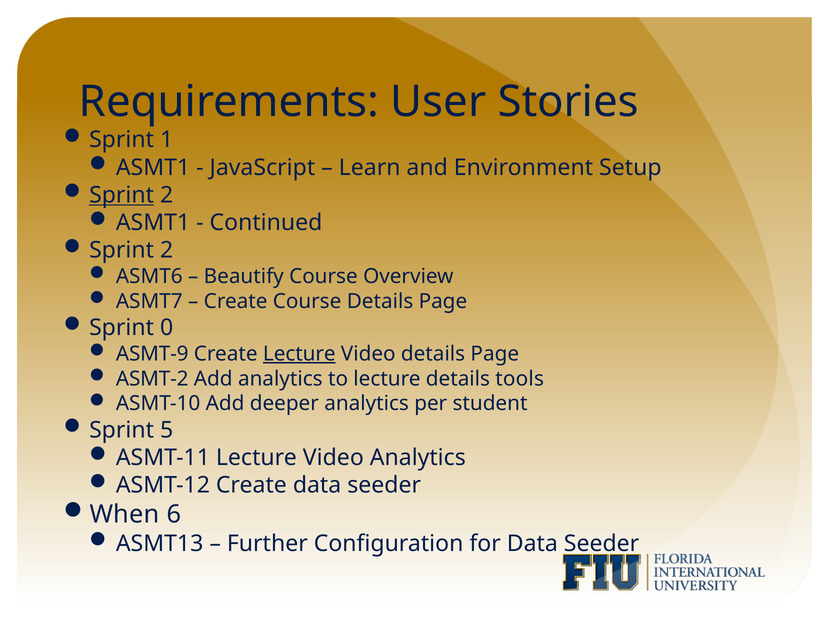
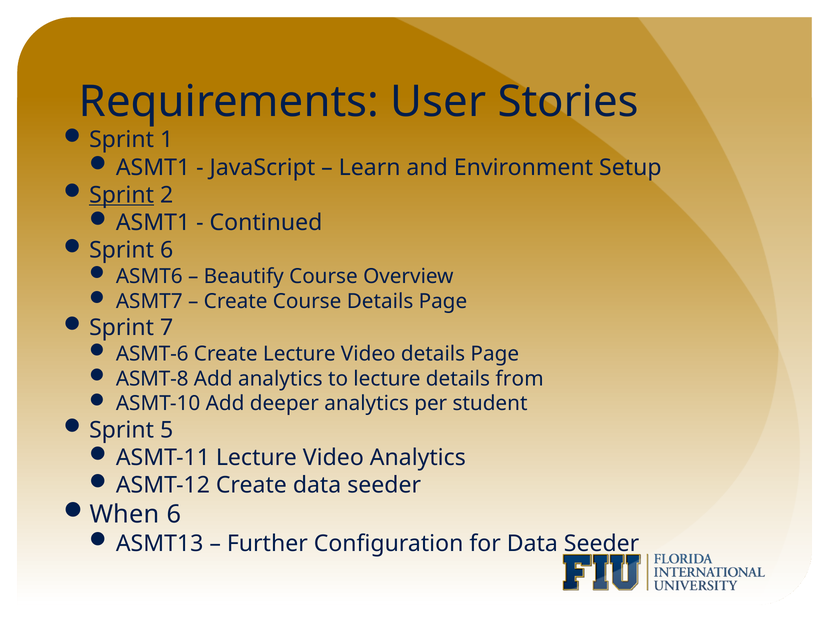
2: 2 -> 6 (167, 250)
0: 0 -> 7 (167, 328)
ASMT-9: ASMT-9 -> ASMT-6 (152, 354)
Lecture underline: present -> none (299, 354)
ASMT-2: ASMT-2 -> ASMT-8 (152, 379)
tools: tools -> from (520, 379)
